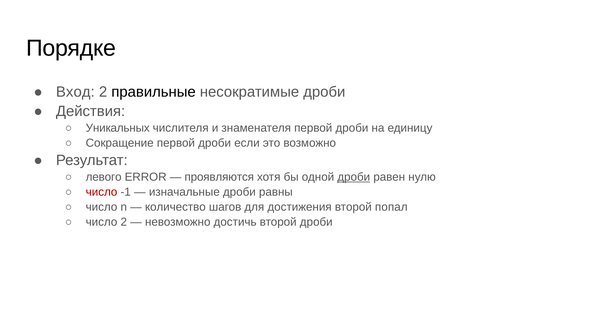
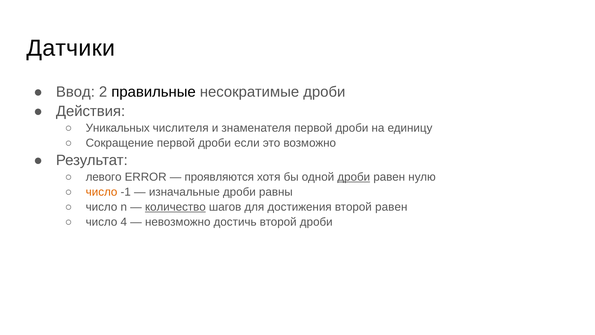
Порядке: Порядке -> Датчики (71, 48)
Вход: Вход -> Ввод (75, 92)
число colour: red -> orange (102, 192)
количество underline: none -> present (175, 207)
второй попал: попал -> равен (391, 207)
число 2: 2 -> 4 (124, 222)
